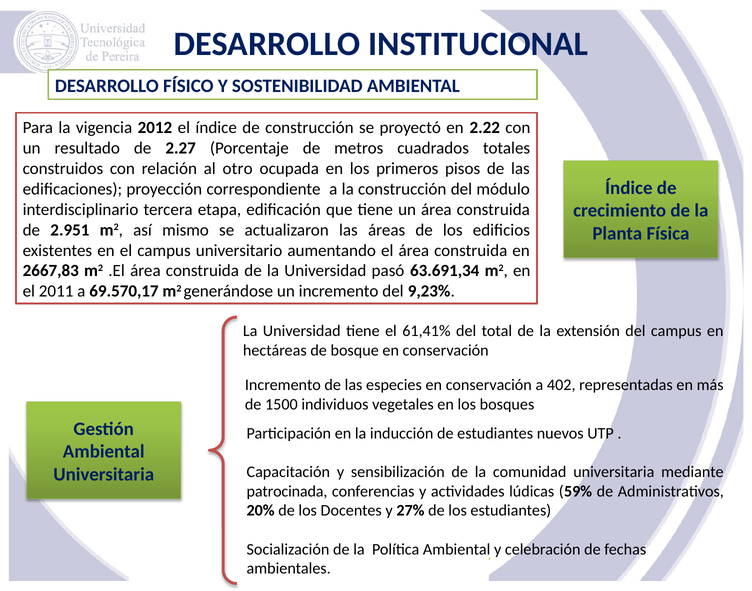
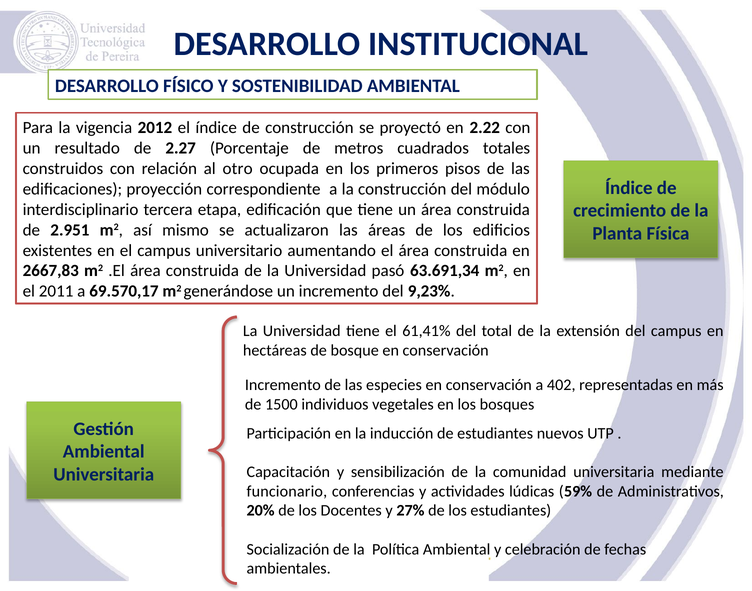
patrocinada: patrocinada -> funcionario (287, 491)
